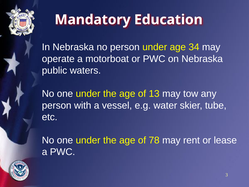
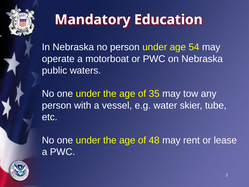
34: 34 -> 54 (194, 47)
13: 13 -> 35 (154, 94)
78: 78 -> 48 (154, 140)
